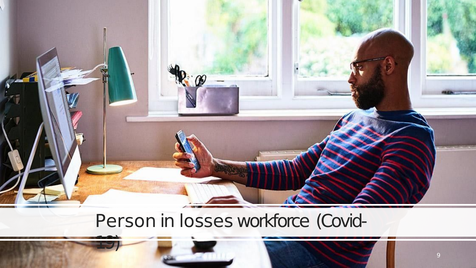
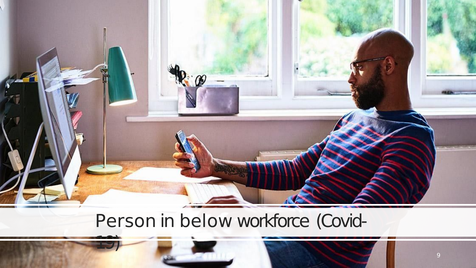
losses: losses -> below (206, 221)
